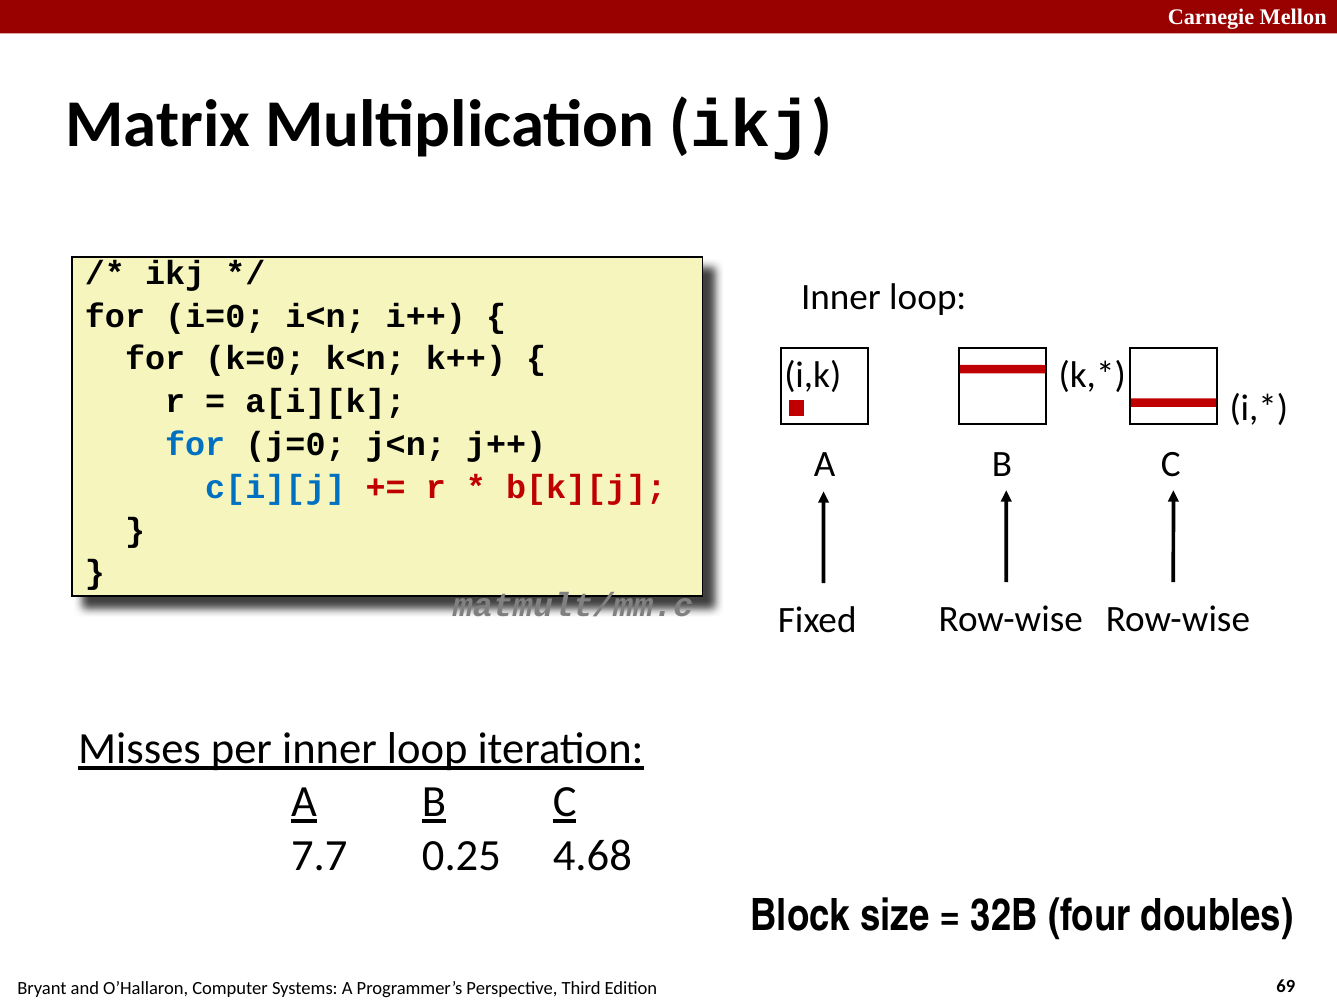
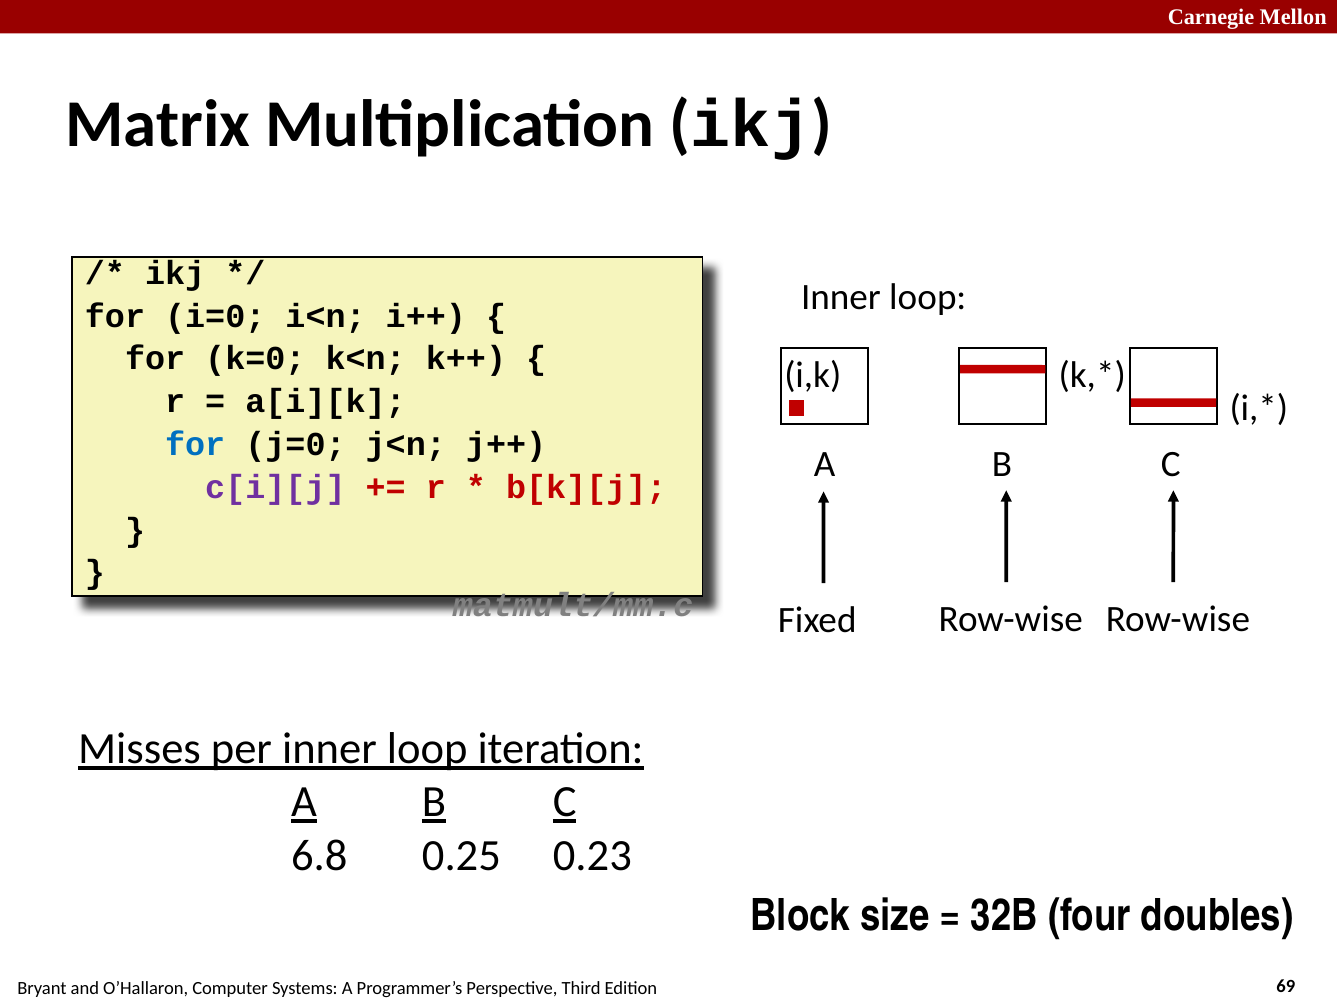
c[i][j colour: blue -> purple (275, 487)
7.7: 7.7 -> 6.8 (319, 855)
4.68: 4.68 -> 0.23 (592, 855)
